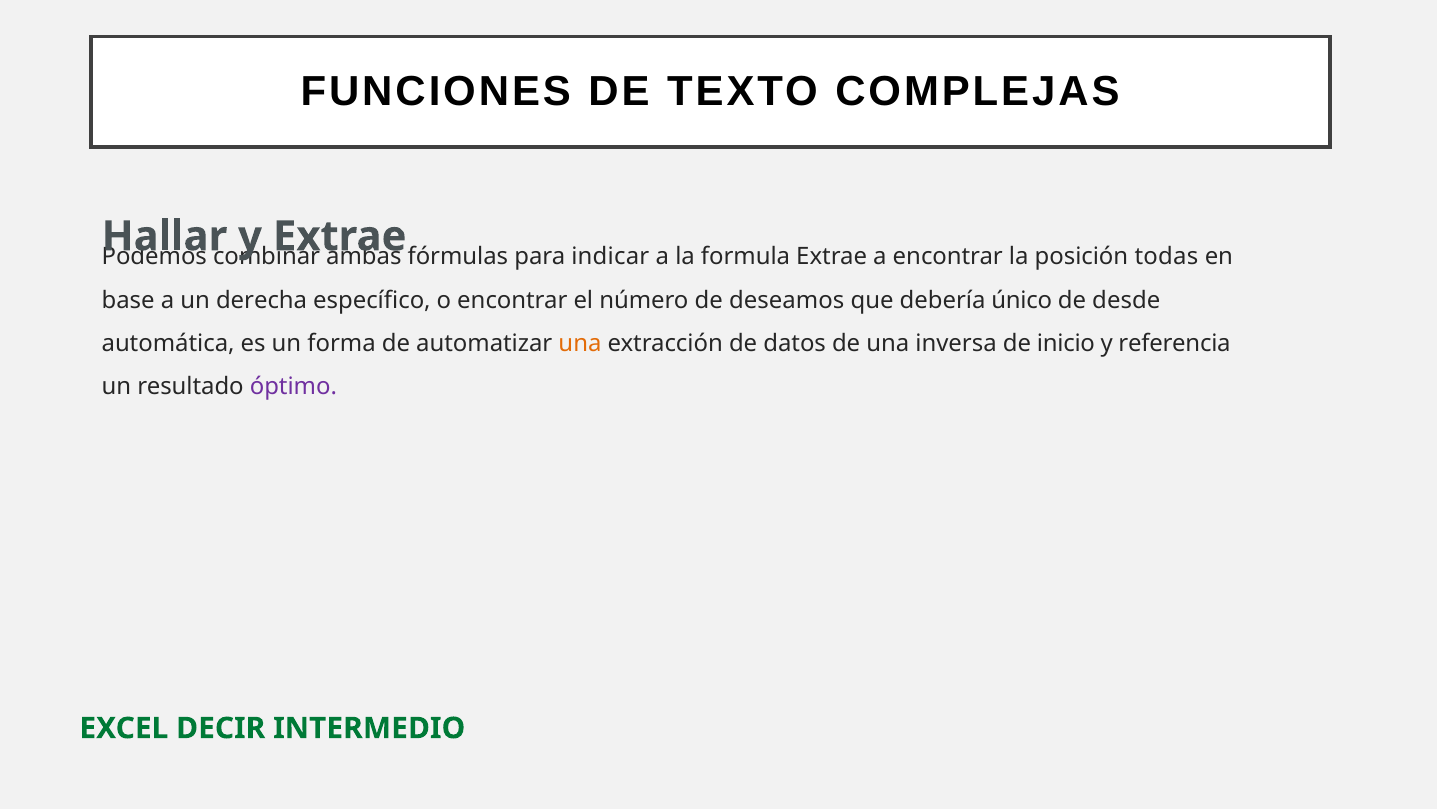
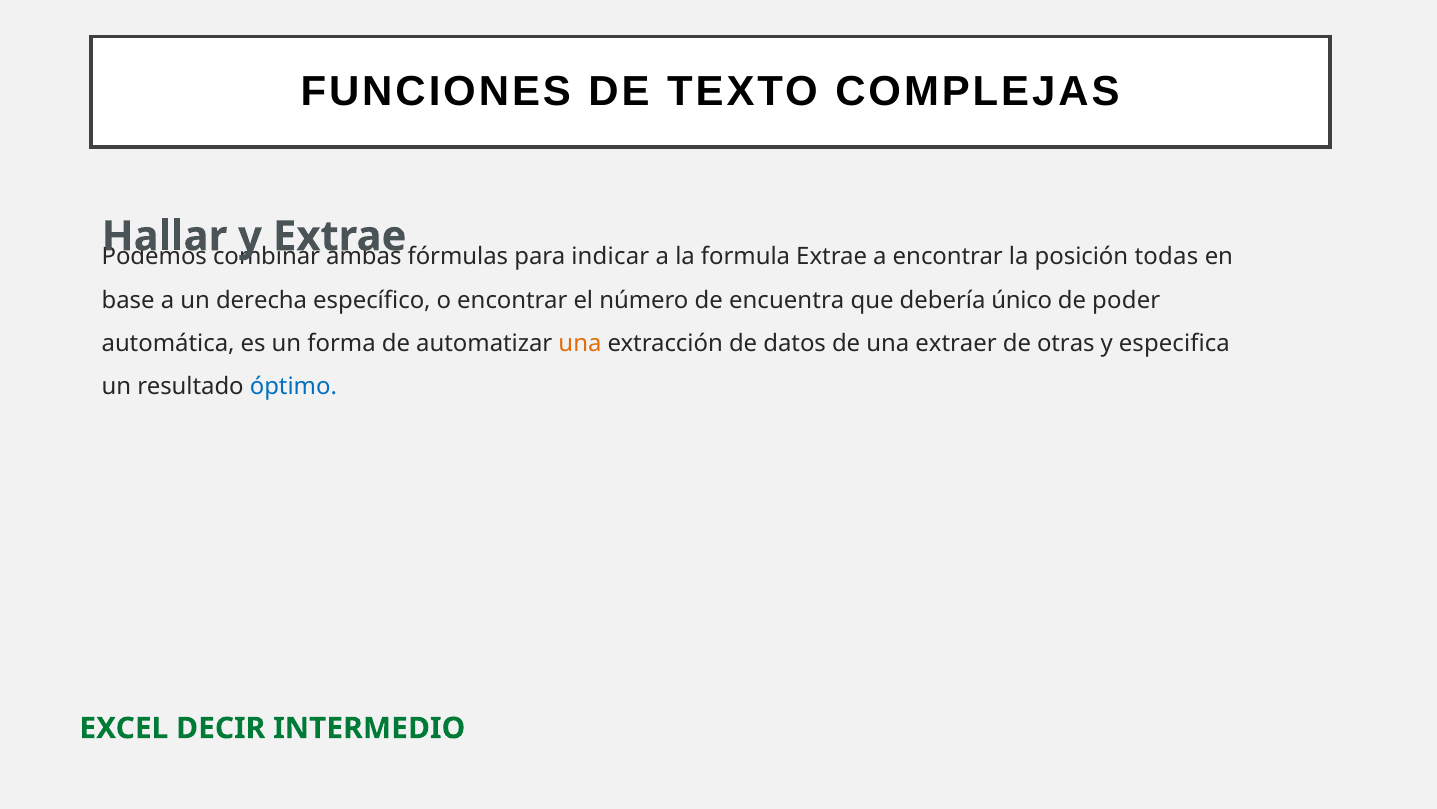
deseamos: deseamos -> encuentra (787, 300)
desde: desde -> poder (1126, 300)
inversa: inversa -> extraer (956, 343)
inicio: inicio -> otras (1066, 343)
referencia: referencia -> especifica (1174, 343)
óptimo colour: purple -> blue (293, 386)
